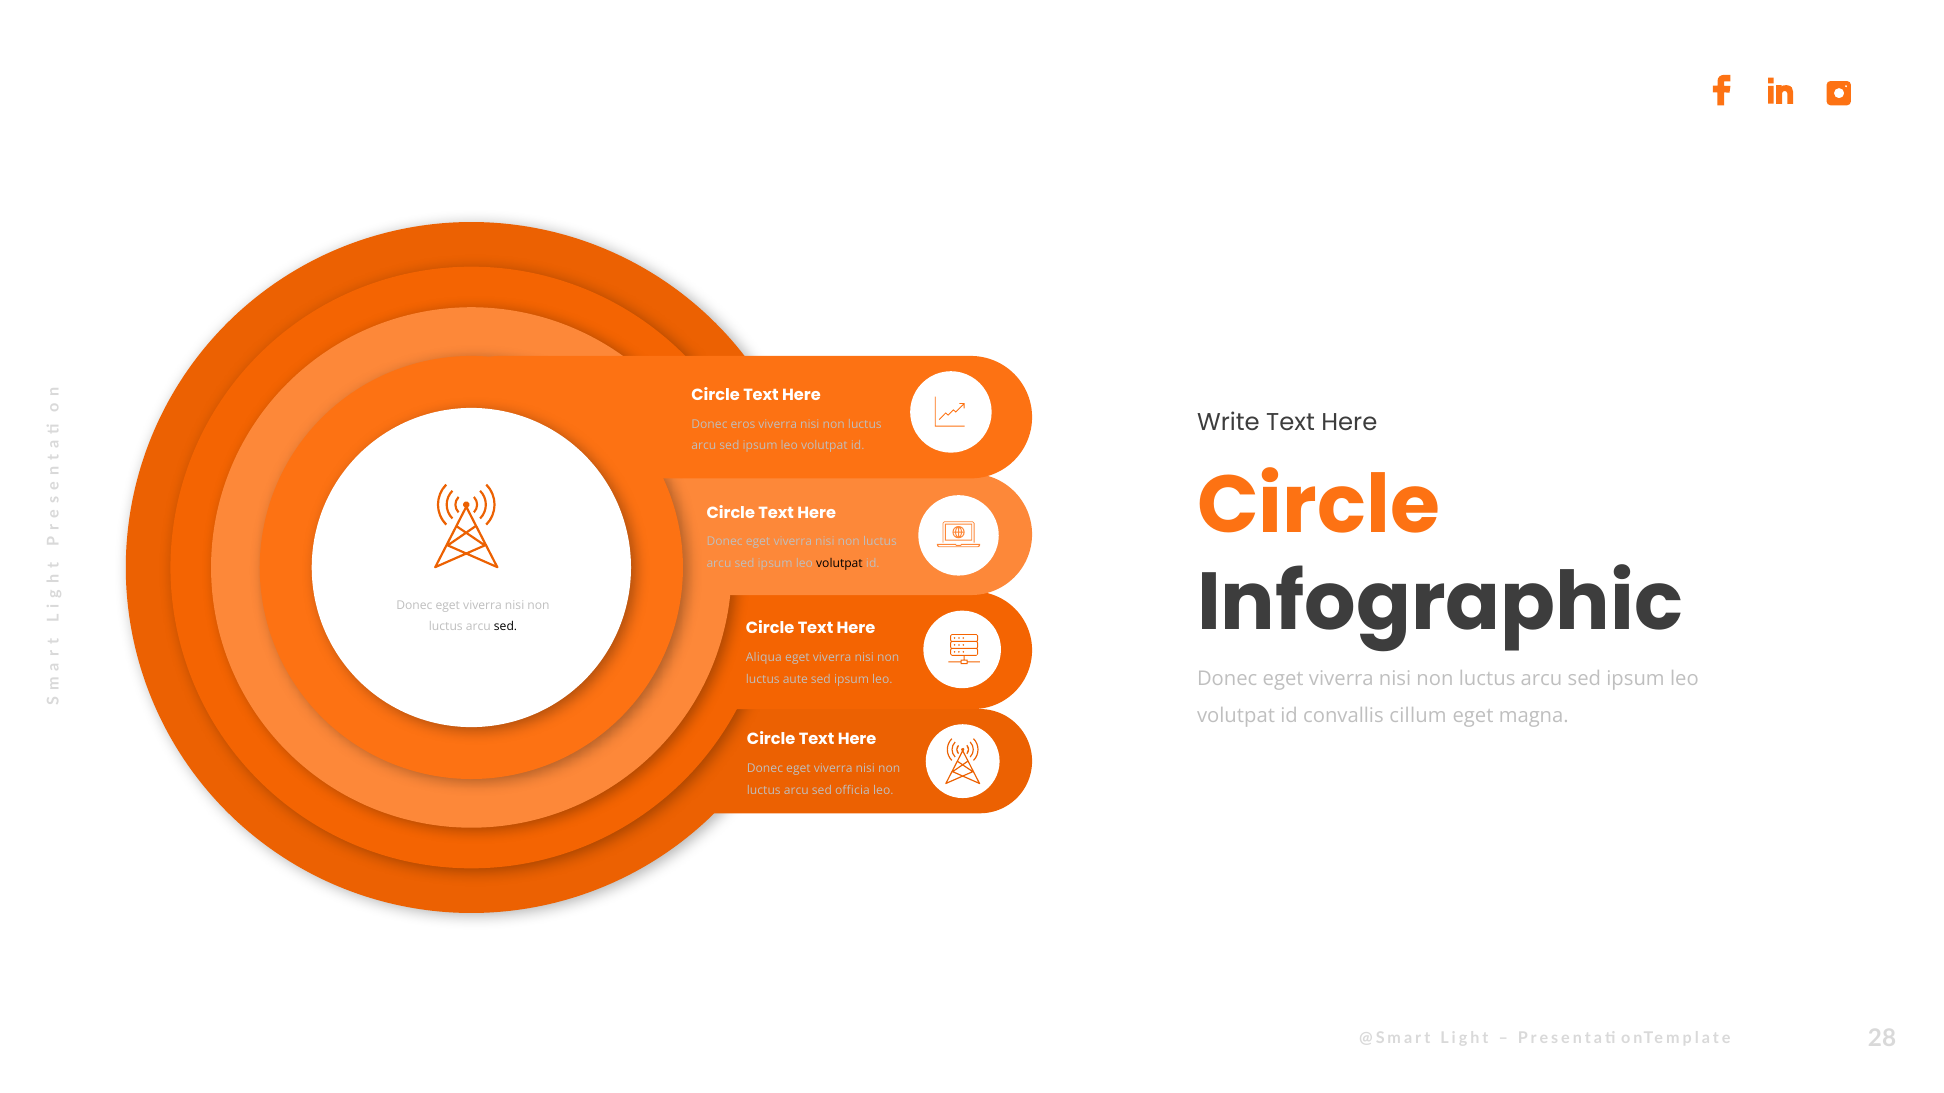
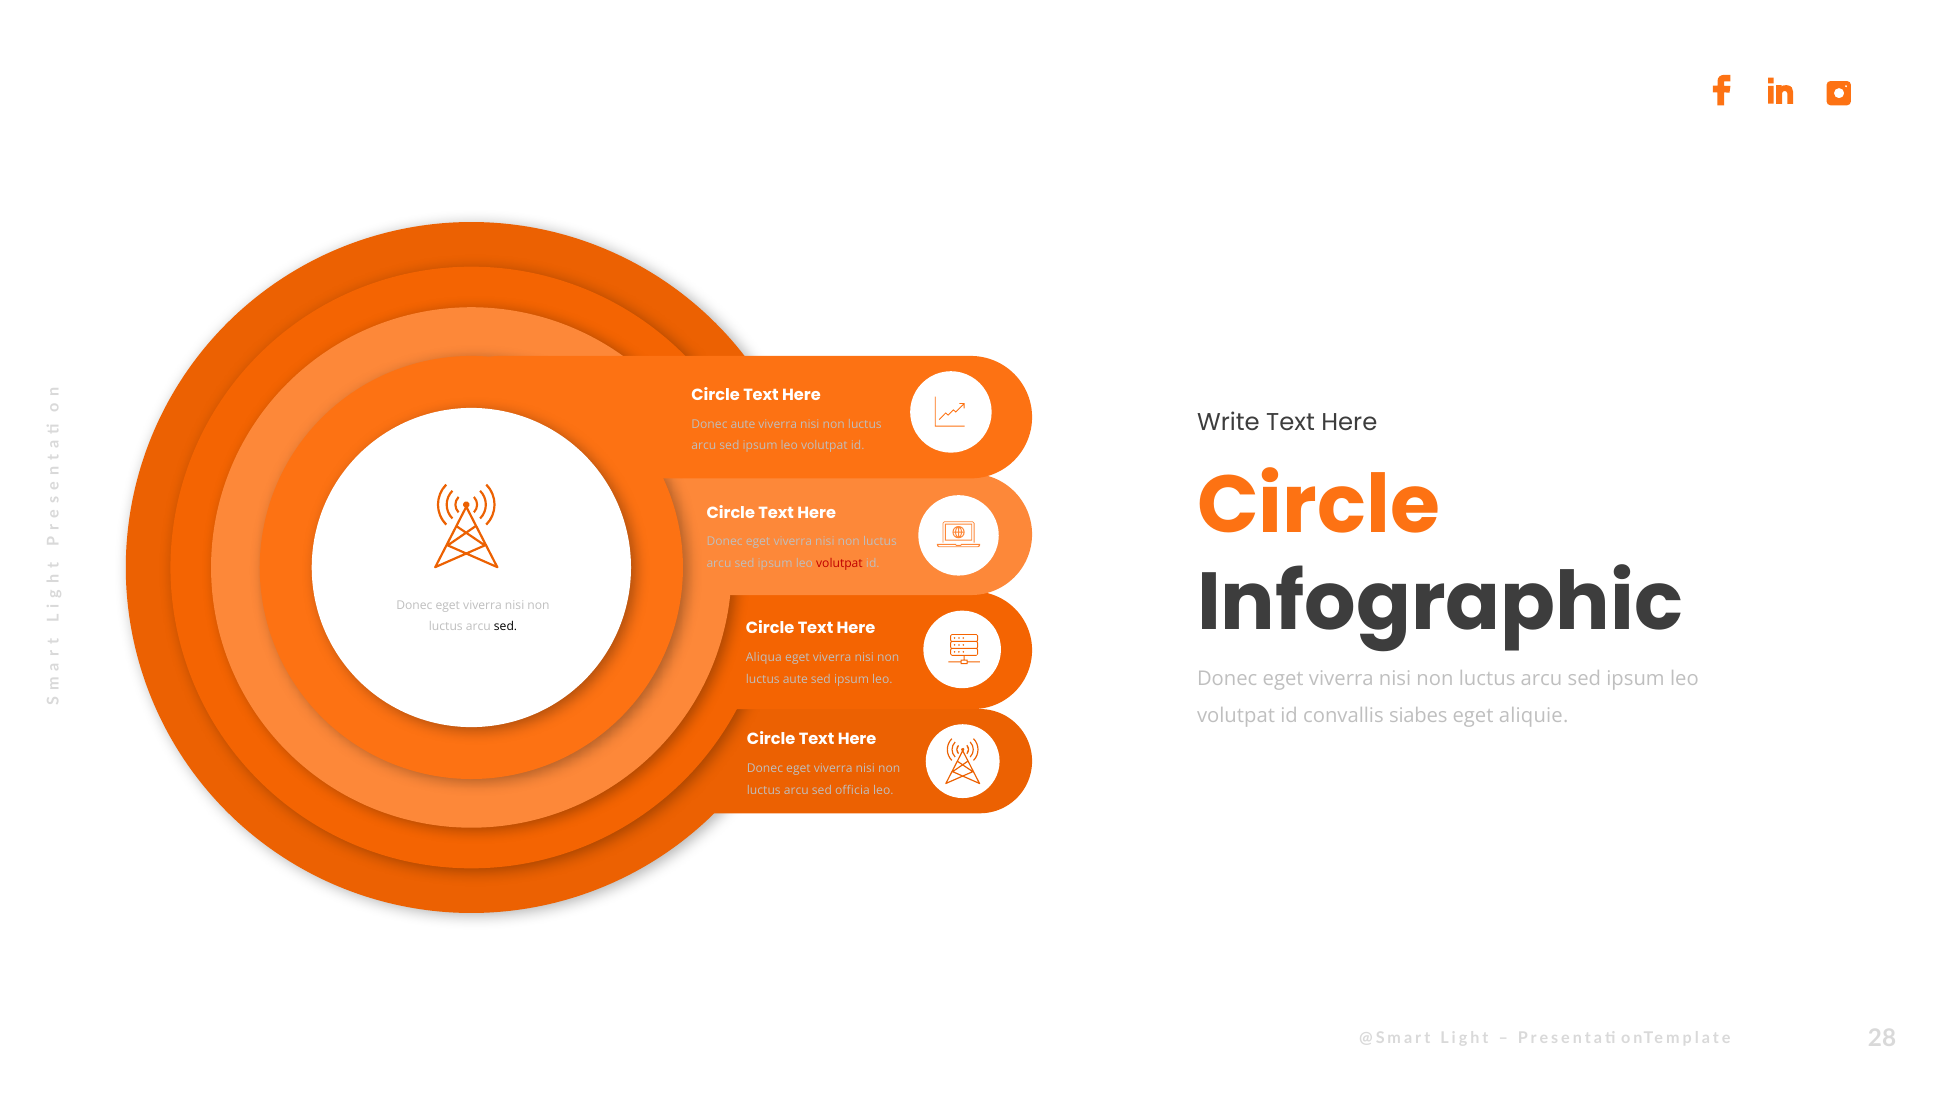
Donec eros: eros -> aute (743, 424)
volutpat colour: black -> red (839, 564)
cillum: cillum -> siabes (1418, 716)
magna: magna -> aliquie (1534, 716)
